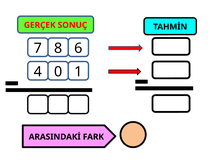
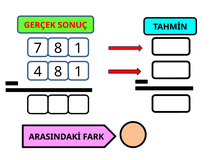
7 8 6: 6 -> 1 (78, 48)
4 0: 0 -> 8 (58, 72)
